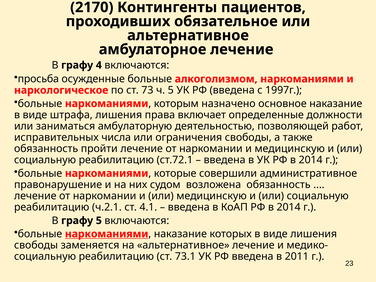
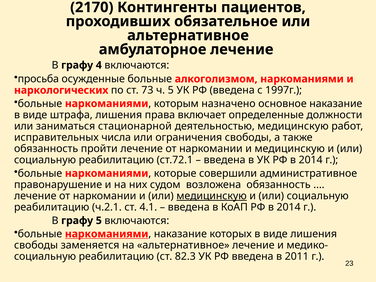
наркологическое: наркологическое -> наркологических (61, 90)
амбулаторную: амбулаторную -> стационарной (135, 126)
деятельностью позволяющей: позволяющей -> медицинскую (293, 126)
медицинскую underline: none -> present (212, 196)
73.1: 73.1 -> 82.3 (185, 257)
